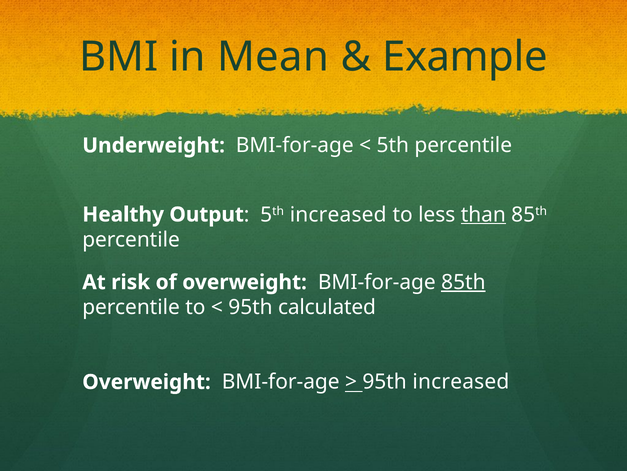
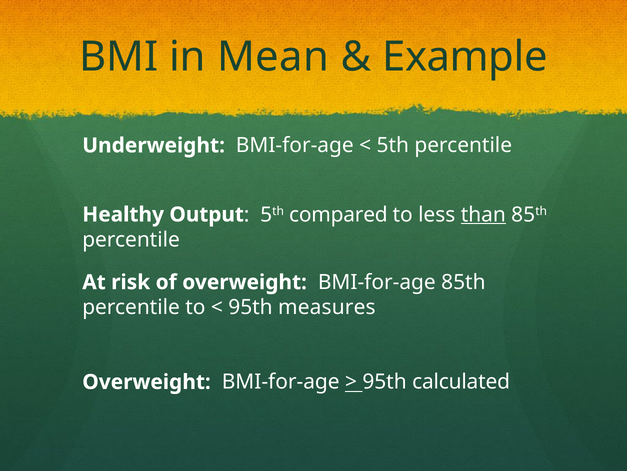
5th increased: increased -> compared (338, 214)
85th underline: present -> none (463, 282)
calculated: calculated -> measures (327, 307)
95th increased: increased -> calculated (461, 381)
